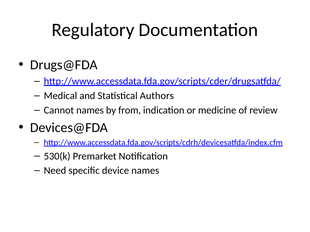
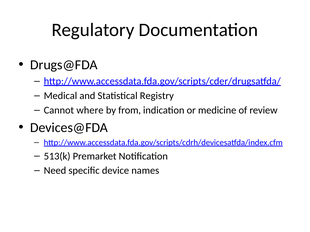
Authors: Authors -> Registry (157, 96)
Cannot names: names -> where (90, 110)
530(k: 530(k -> 513(k (57, 156)
